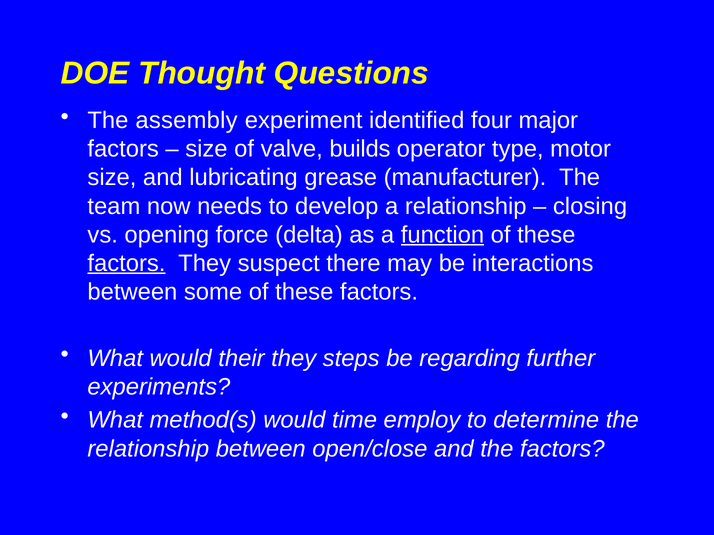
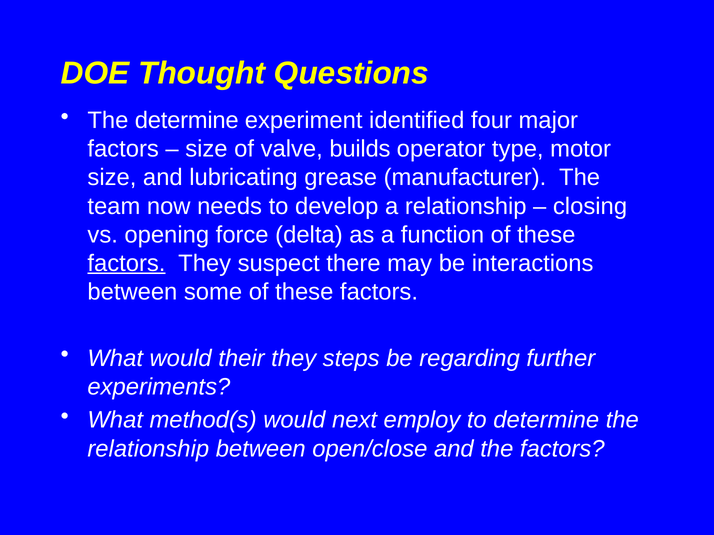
The assembly: assembly -> determine (187, 121)
function underline: present -> none (442, 235)
time: time -> next (355, 421)
